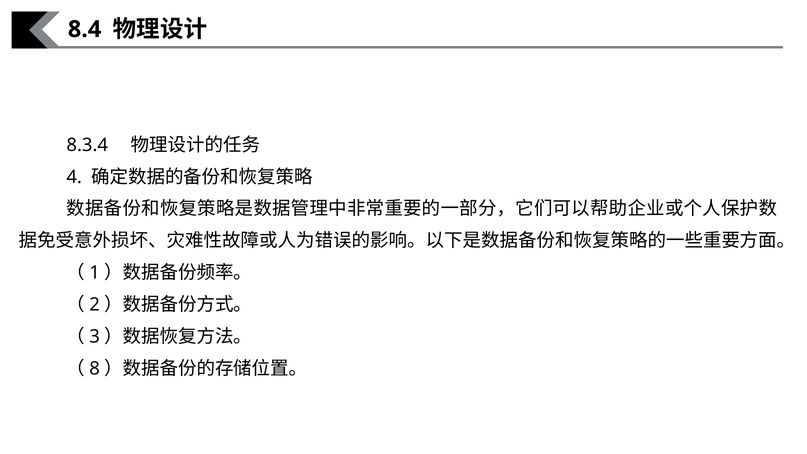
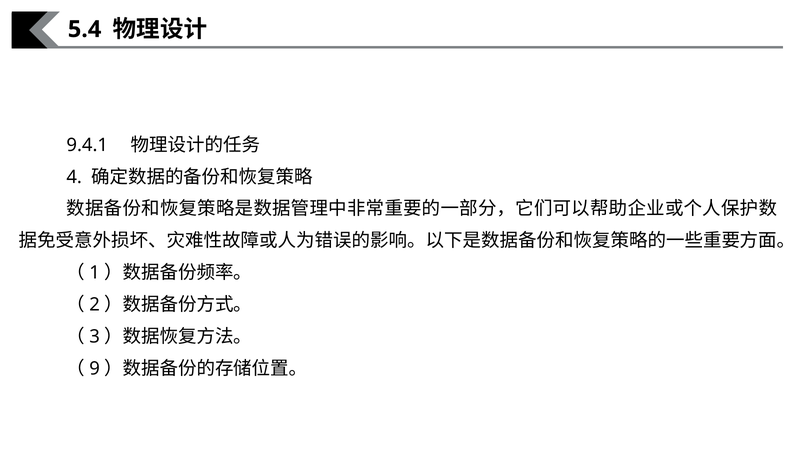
8.4: 8.4 -> 5.4 (85, 29)
8.3.4: 8.3.4 -> 9.4.1 (87, 145)
8: 8 -> 9 (95, 369)
